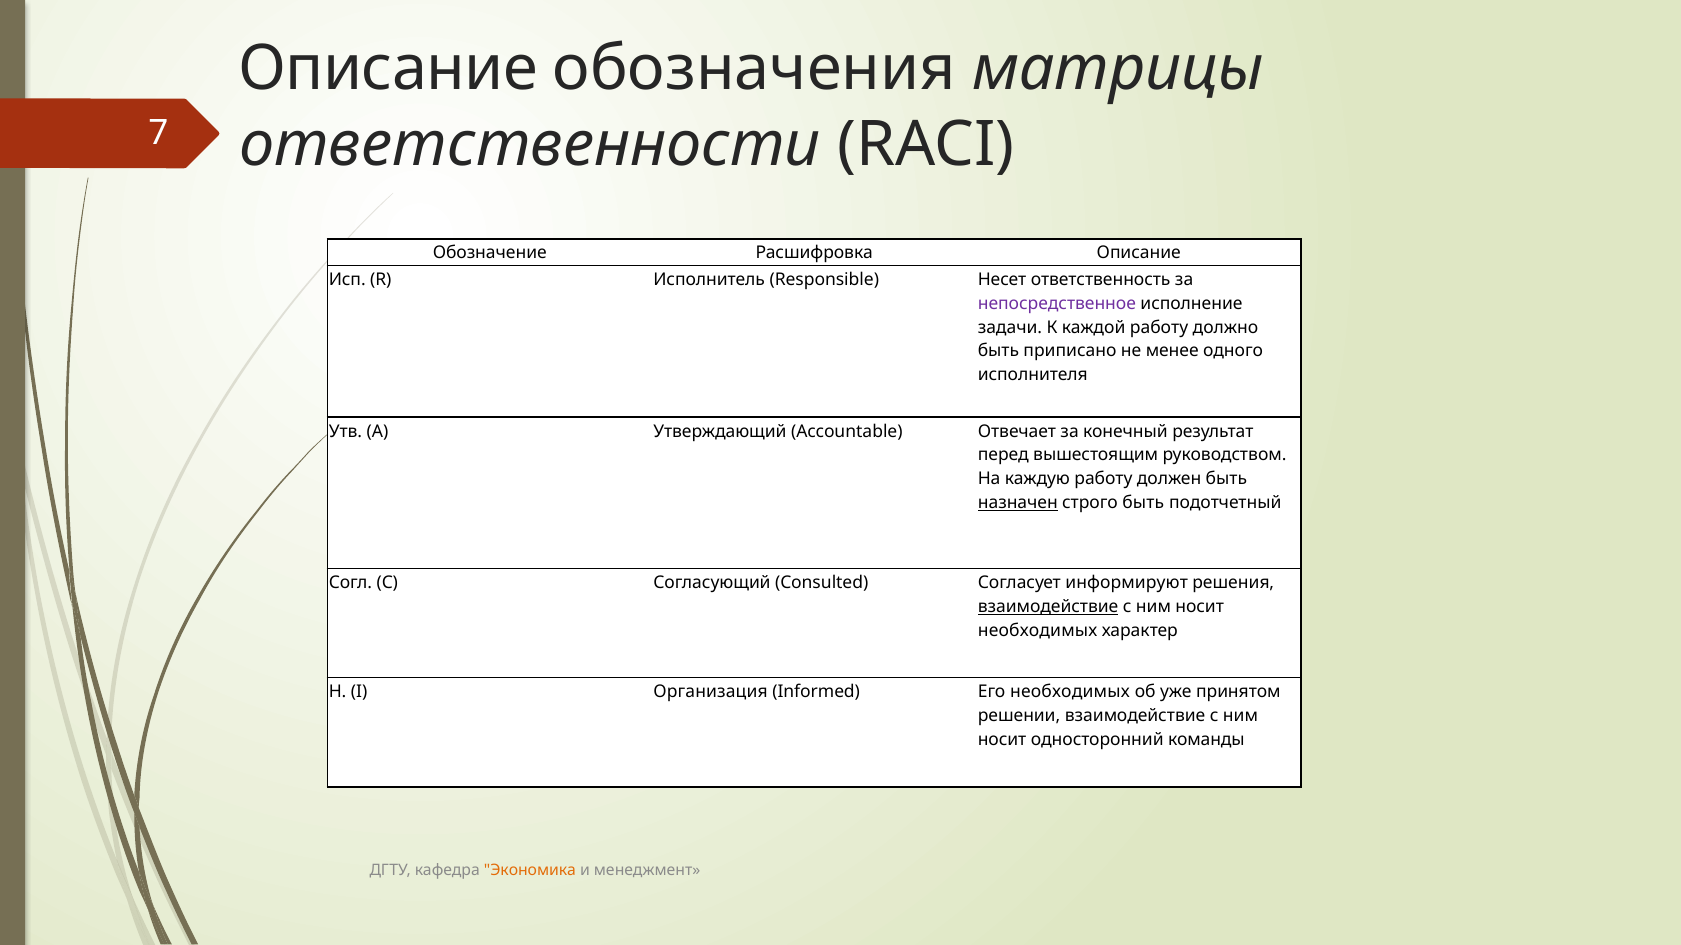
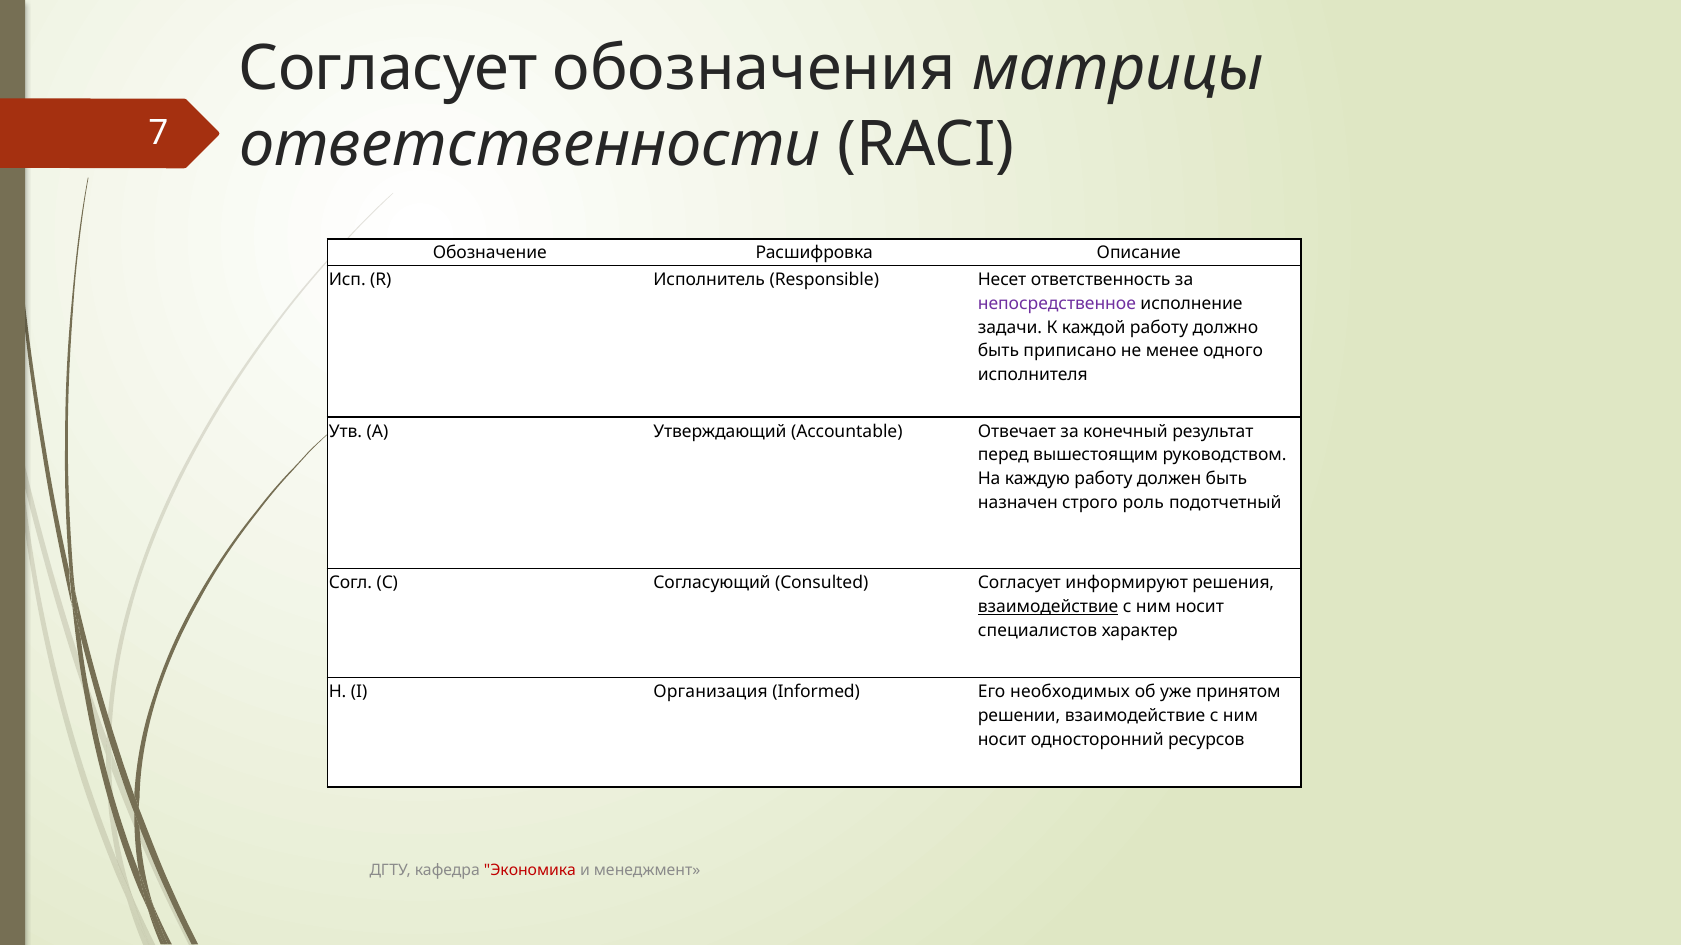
Описание: Описание -> Согласует (388, 69)
назначен underline: present -> none (1018, 503)
строго быть: быть -> роль (1143, 503)
необходимых: необходимых -> специалистов (1038, 631)
команды: команды -> ресурсов (1206, 740)
Экономика colour: orange -> red (530, 871)
